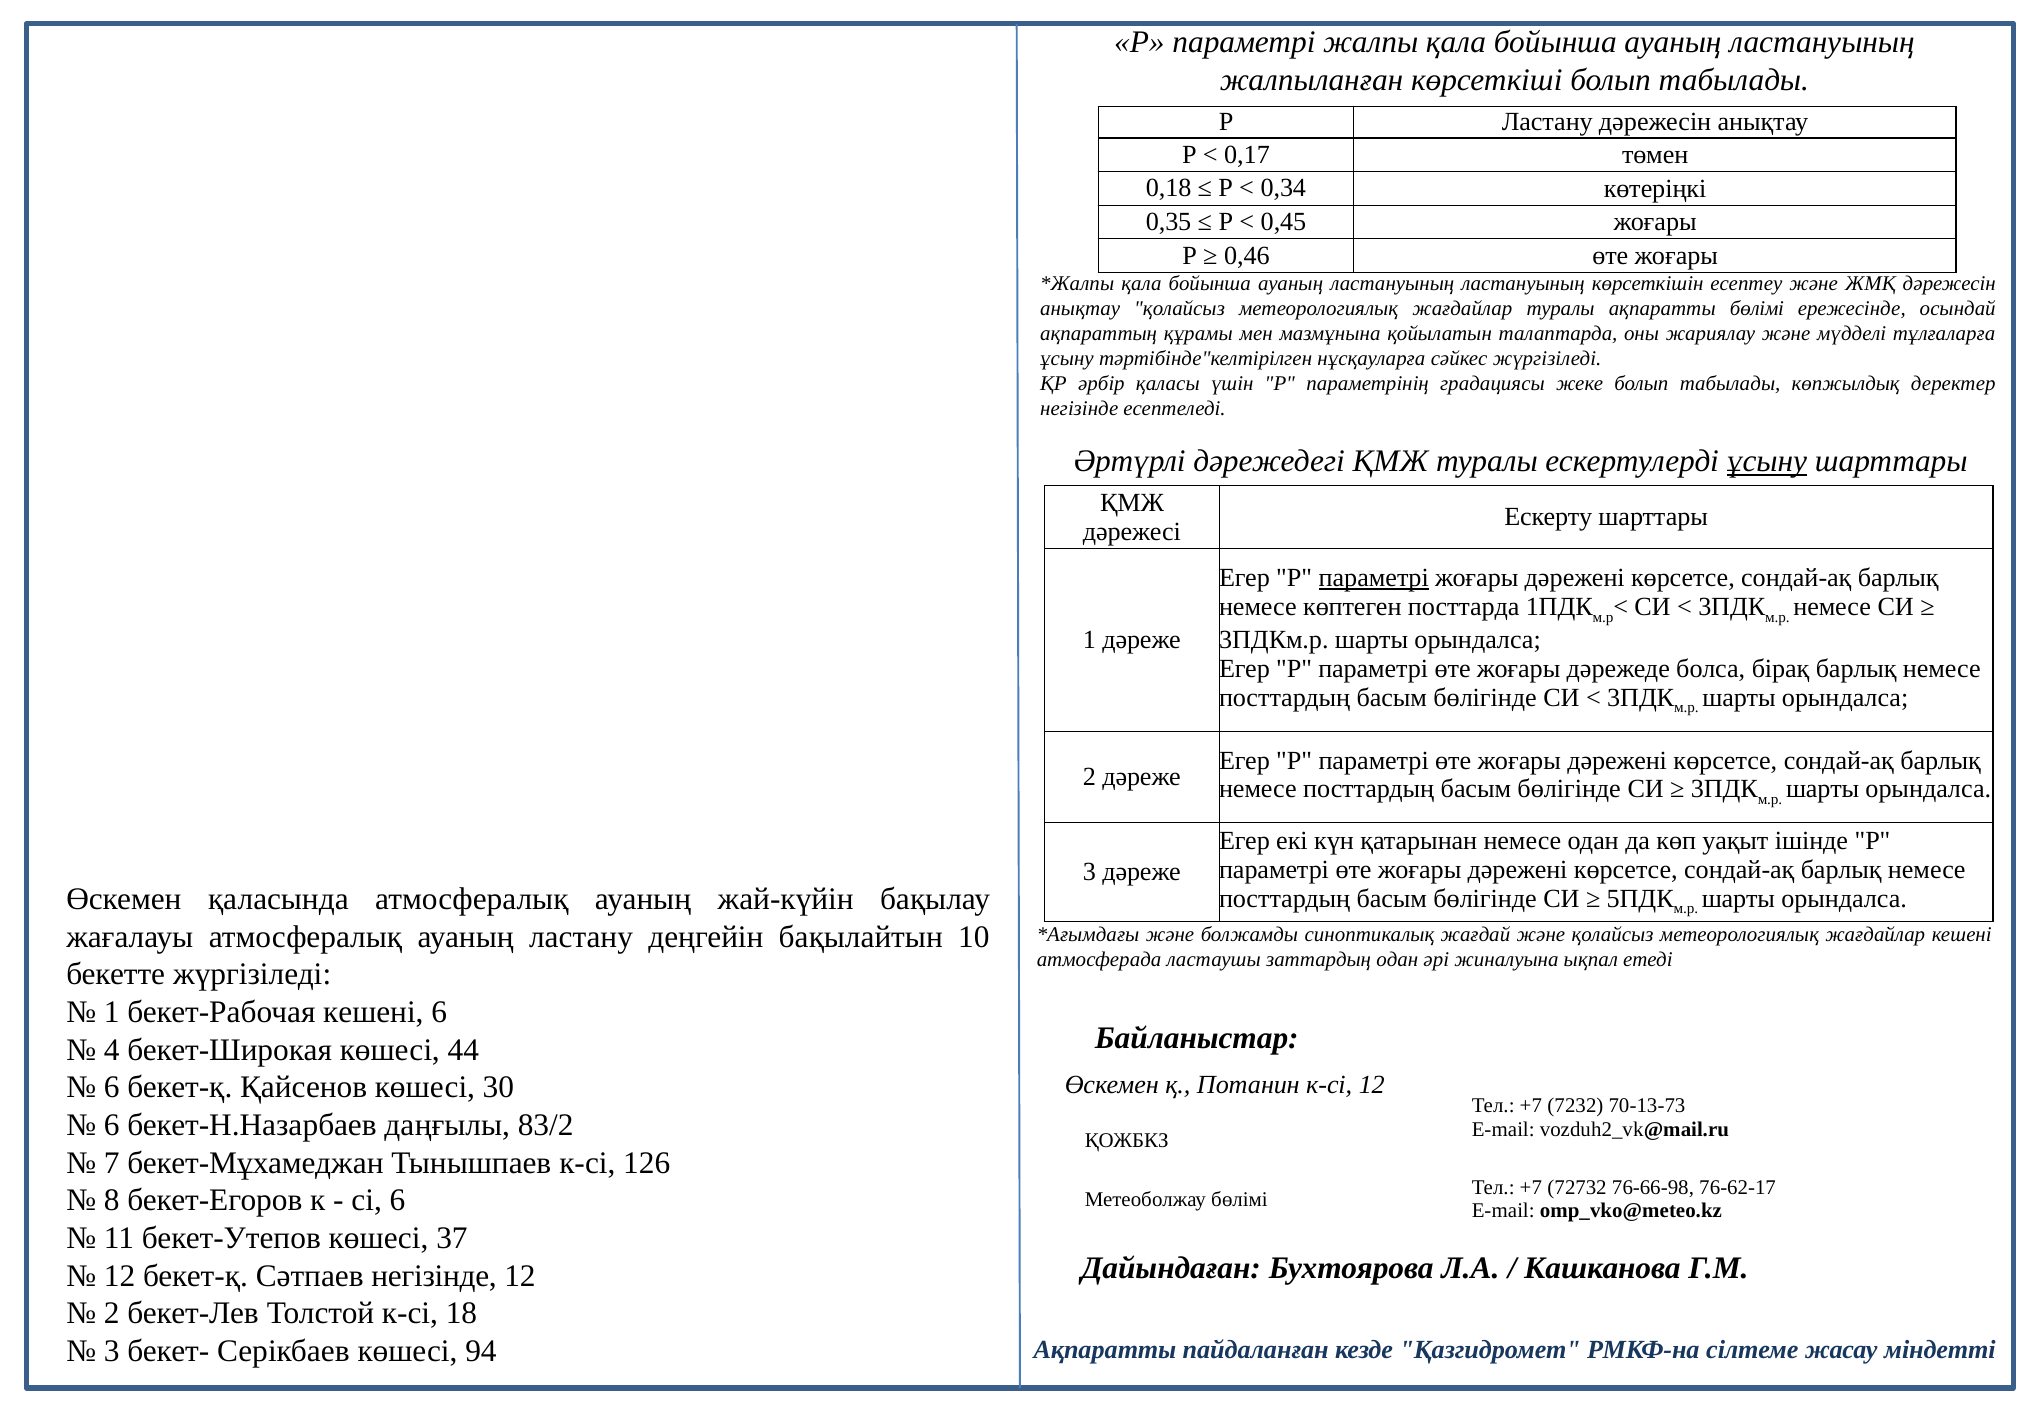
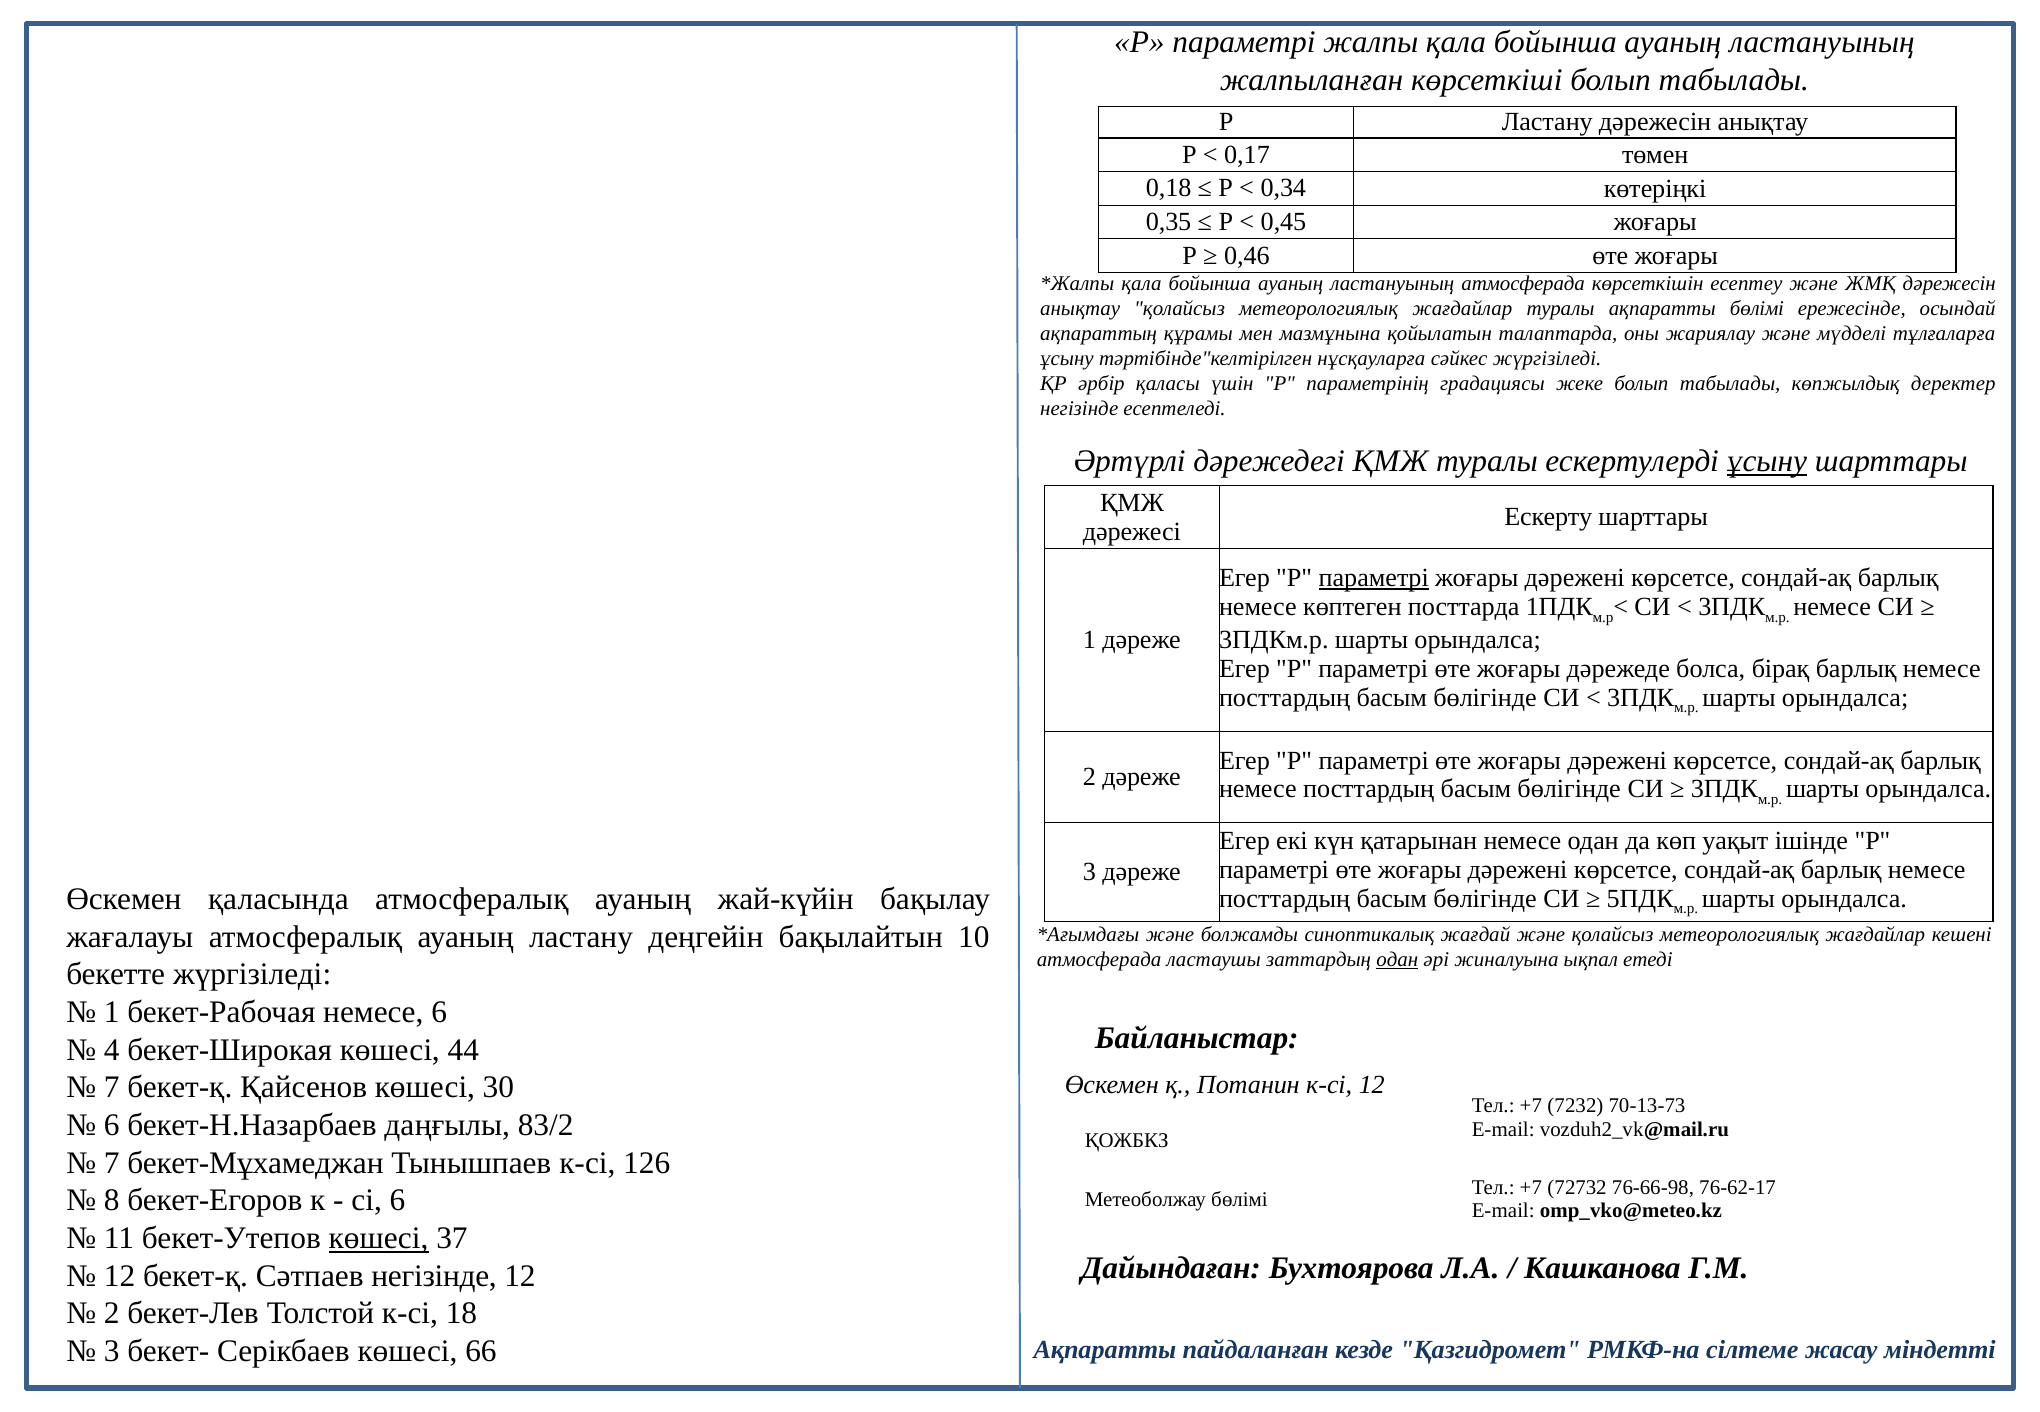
ластануының ластануының: ластануының -> атмосферада (1523, 284)
одан underline: none -> present (1397, 960)
бекет-Рабочая кешені: кешені -> немесе (373, 1012)
6: 6 -> 7 (112, 1088)
көшесі underline: none -> present (378, 1238)
94: 94 -> 66 (481, 1351)
